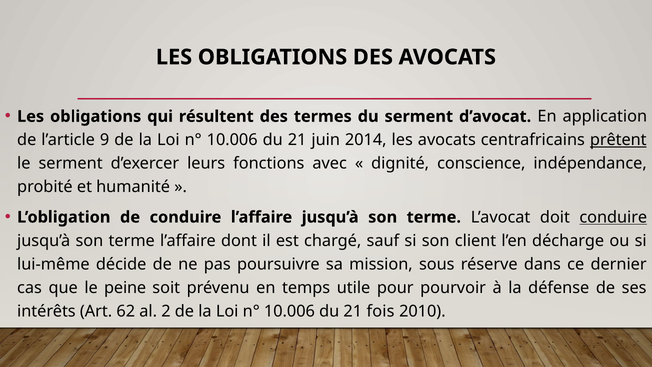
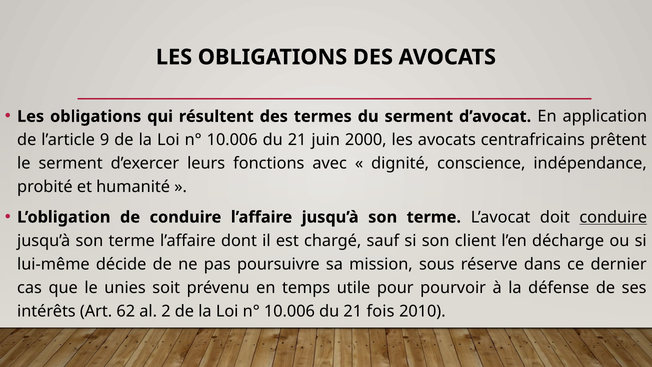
2014: 2014 -> 2000 (366, 140)
prêtent underline: present -> none (618, 140)
peine: peine -> unies (125, 287)
